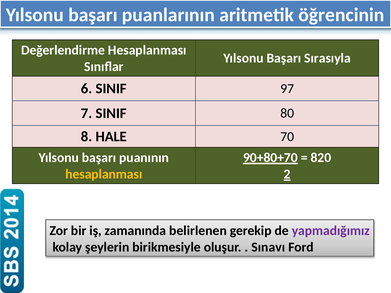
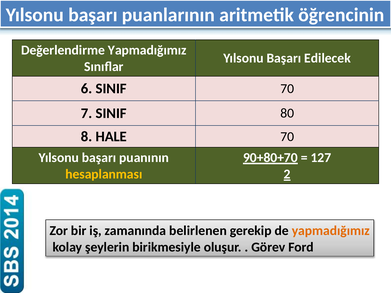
Değerlendirme Hesaplanması: Hesaplanması -> Yapmadığımız (147, 50)
Sırasıyla: Sırasıyla -> Edilecek (327, 58)
SINIF 97: 97 -> 70 (287, 89)
820: 820 -> 127 (321, 158)
yapmadığımız colour: purple -> orange (331, 231)
Sınavı: Sınavı -> Görev (268, 247)
